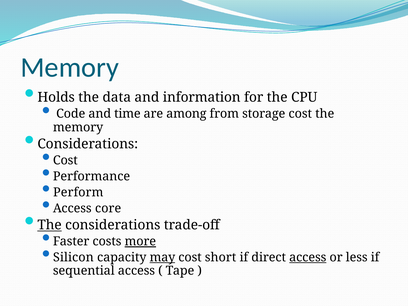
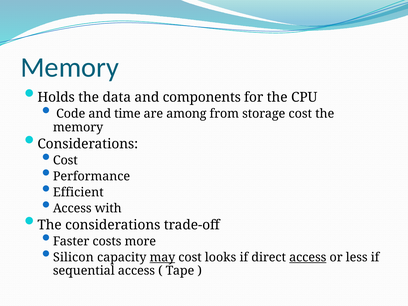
information: information -> components (202, 97)
Perform: Perform -> Efficient (78, 192)
core: core -> with (108, 208)
The underline: present -> none (50, 225)
more underline: present -> none (140, 241)
short: short -> looks (221, 257)
